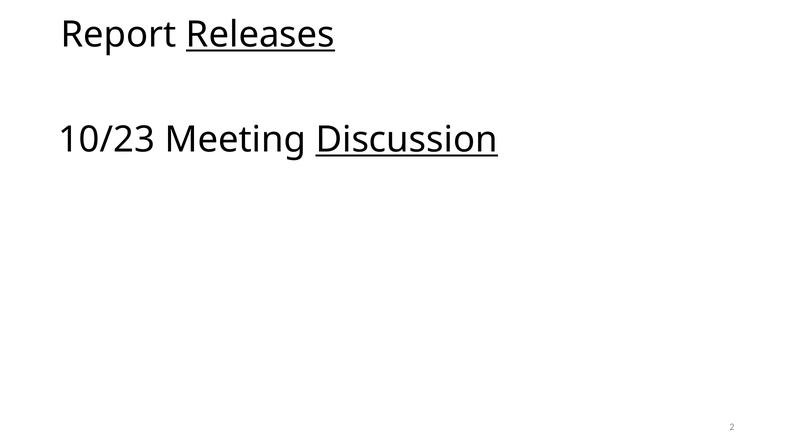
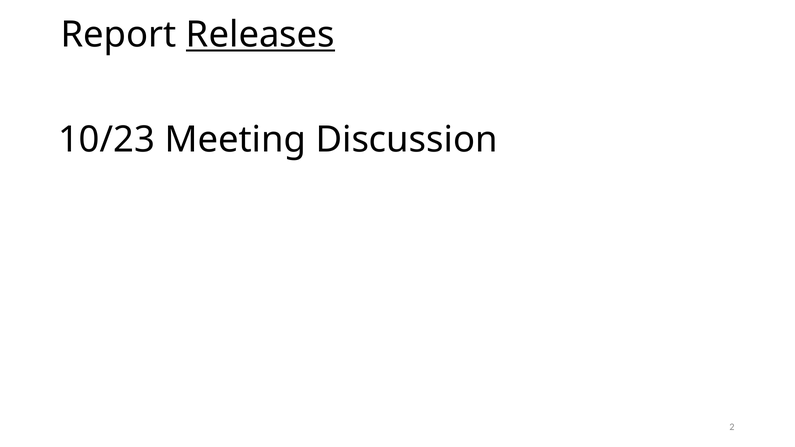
Discussion underline: present -> none (407, 140)
